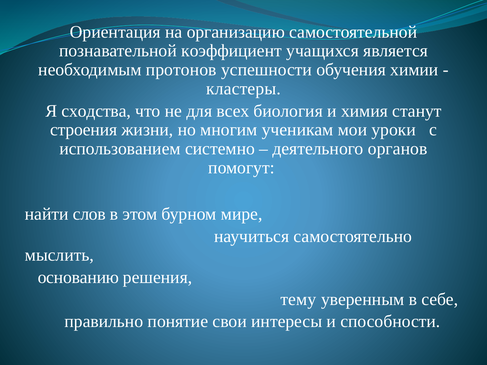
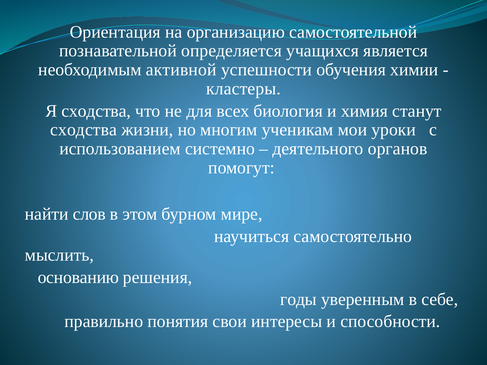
коэффициент: коэффициент -> определяется (231, 51)
протонов: протонов -> активной (181, 70)
строения: строения -> сходства (84, 130)
тему: тему -> годы (299, 300)
понятие: понятие -> понятия (178, 322)
